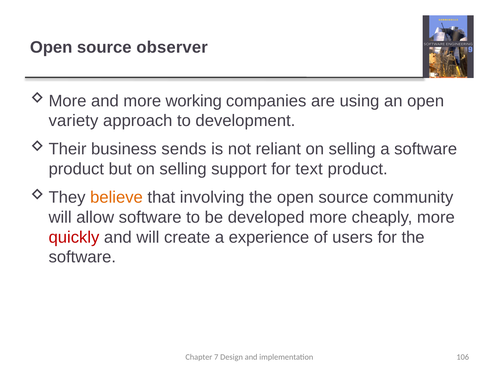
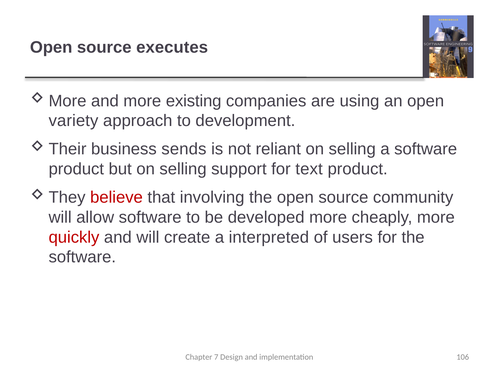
observer: observer -> executes (172, 47)
working: working -> existing (194, 101)
believe colour: orange -> red (116, 197)
experience: experience -> interpreted (269, 237)
